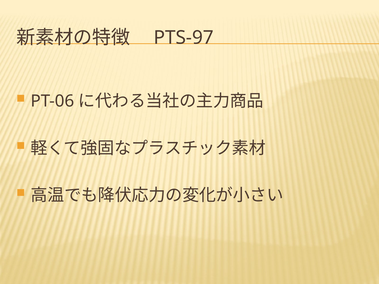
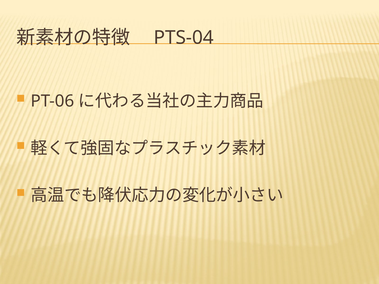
PTS-97: PTS-97 -> PTS-04 (184, 38)
